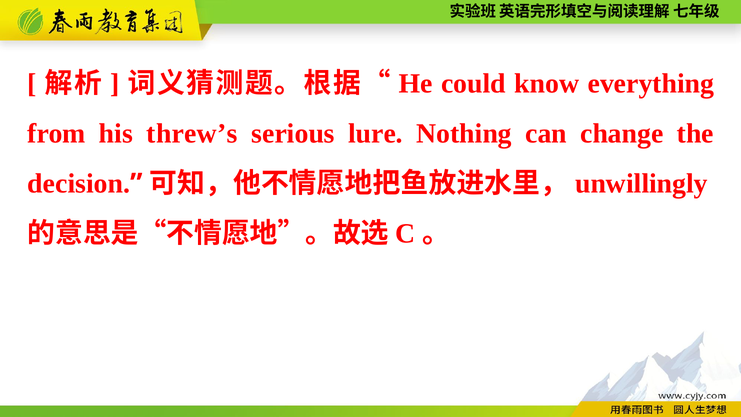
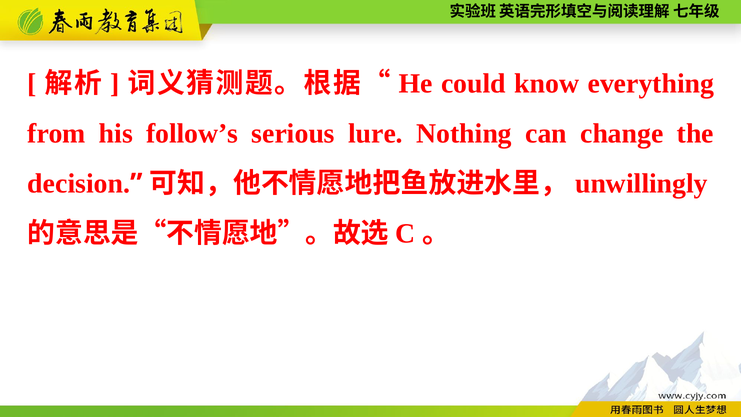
threw’s: threw’s -> follow’s (192, 133)
